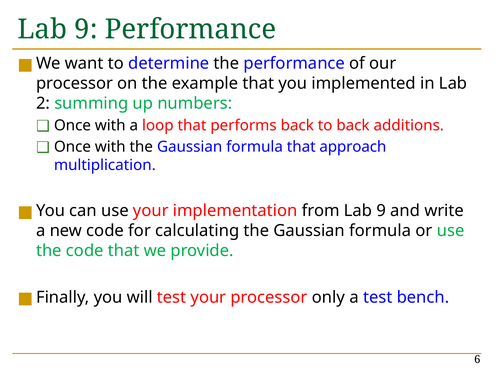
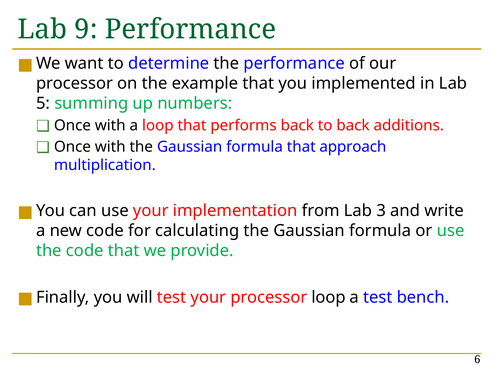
2: 2 -> 5 (43, 103)
from Lab 9: 9 -> 3 (381, 211)
processor only: only -> loop (329, 297)
